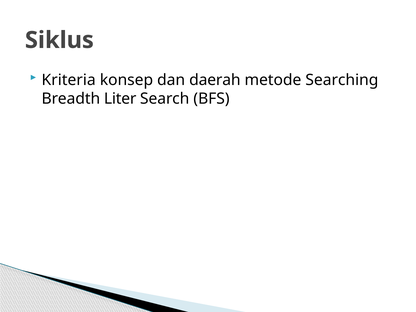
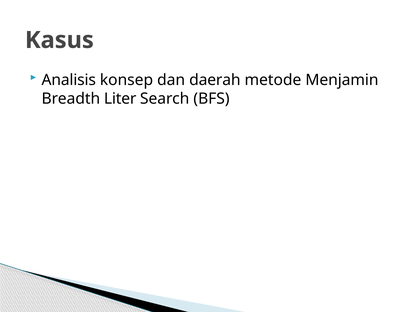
Siklus: Siklus -> Kasus (59, 40)
Kriteria: Kriteria -> Analisis (69, 80)
Searching: Searching -> Menjamin (342, 80)
